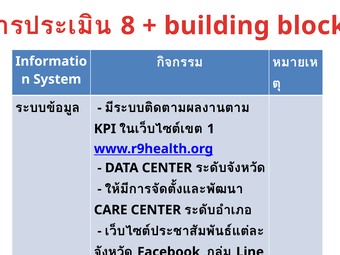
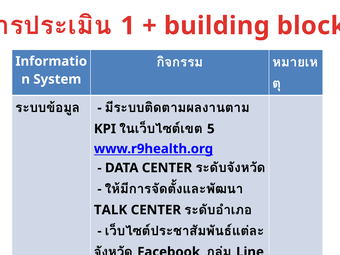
8: 8 -> 1 (128, 26)
1: 1 -> 5 (211, 129)
CARE: CARE -> TALK (111, 210)
